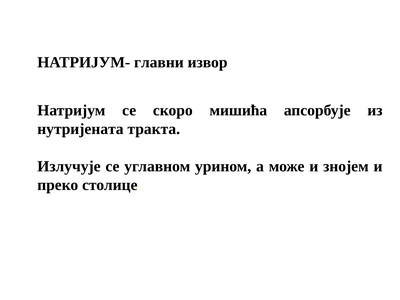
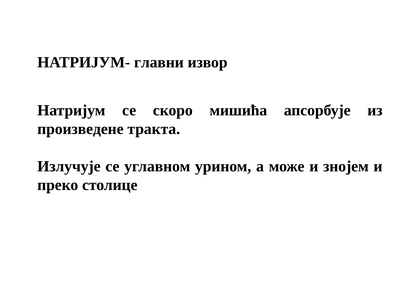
нутријената: нутријената -> произведене (80, 129)
